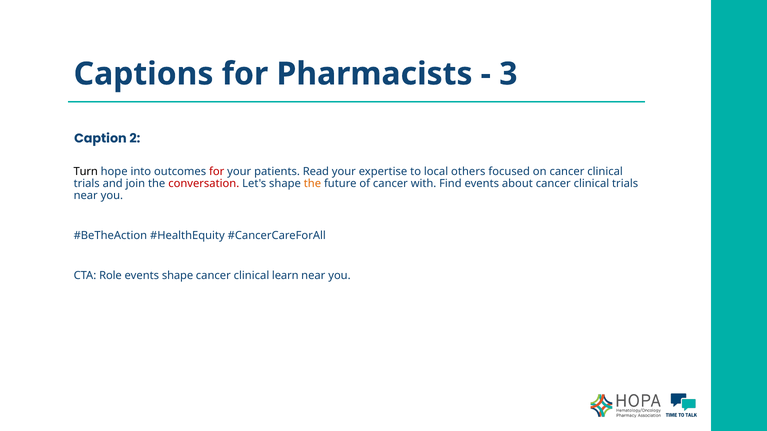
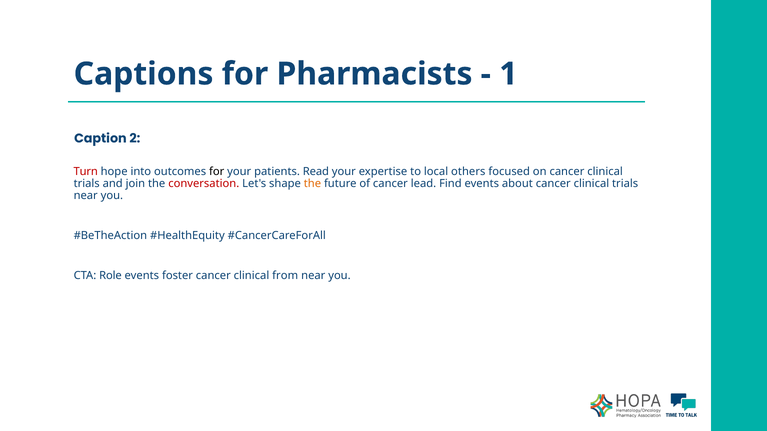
3: 3 -> 1 (508, 74)
Turn colour: black -> red (86, 172)
for colour: red -> black (217, 172)
with: with -> lead (423, 184)
events shape: shape -> foster (177, 276)
learn: learn -> from (285, 276)
